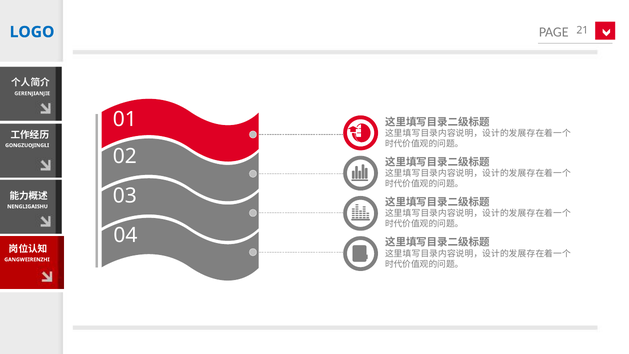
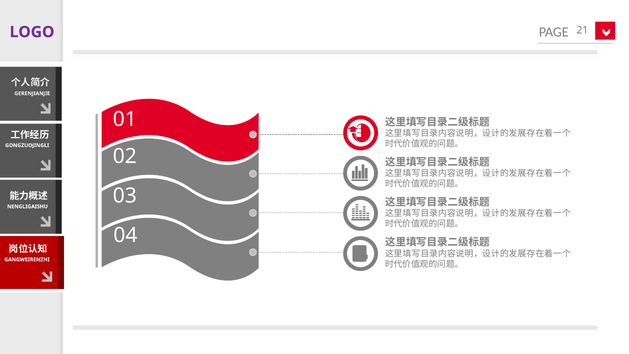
LOGO colour: blue -> purple (32, 32)
